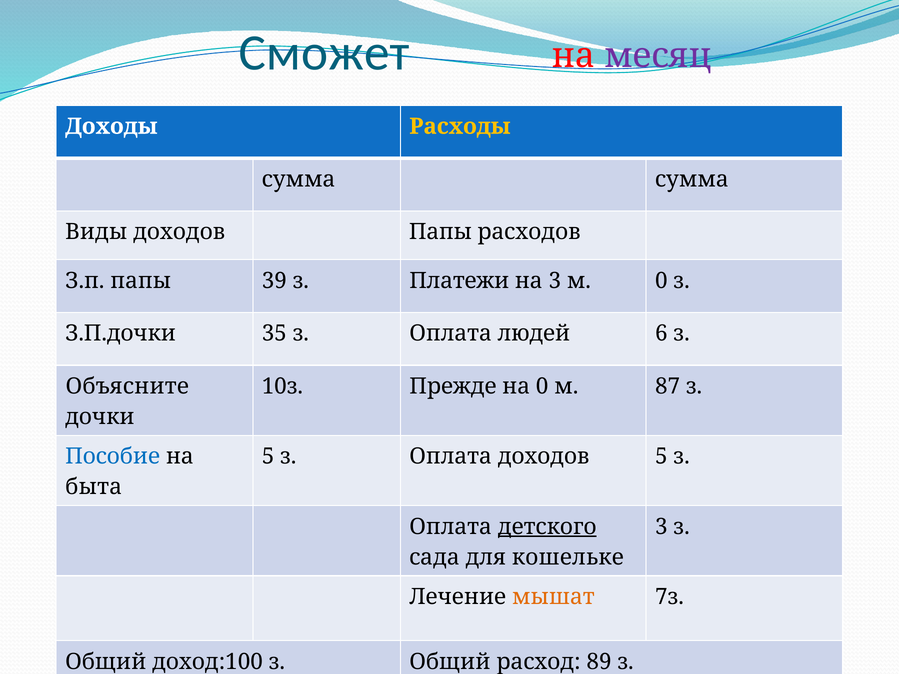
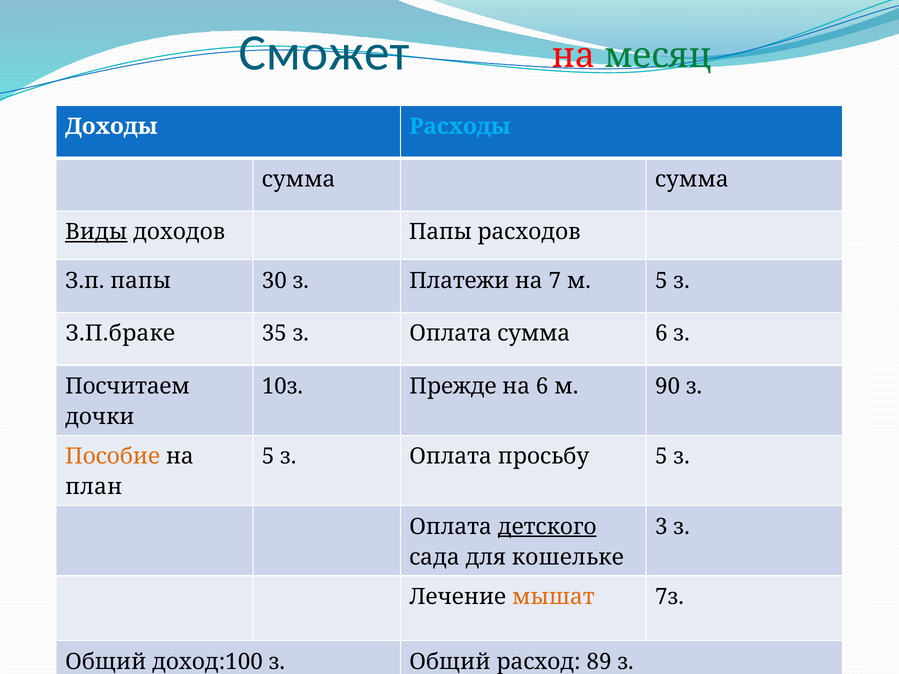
месяц colour: purple -> green (658, 56)
Расходы colour: yellow -> light blue (460, 126)
Виды underline: none -> present (96, 232)
39: 39 -> 30 (274, 281)
на 3: 3 -> 7 (555, 281)
м 0: 0 -> 5 (661, 281)
З.П.дочки: З.П.дочки -> З.П.браке (120, 334)
Оплата людей: людей -> сумма (534, 334)
Объясните: Объясните -> Посчитаем (127, 386)
на 0: 0 -> 6 (542, 386)
87: 87 -> 90 (668, 386)
Пособие colour: blue -> orange (113, 457)
Оплата доходов: доходов -> просьбу (543, 457)
быта: быта -> план (94, 487)
